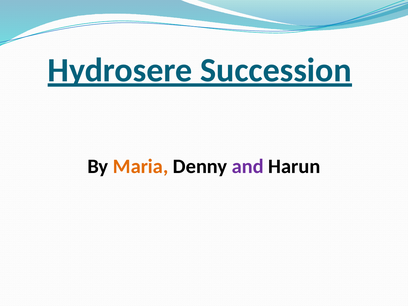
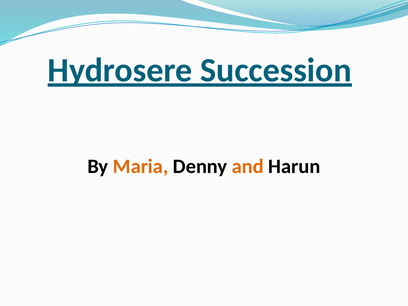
and colour: purple -> orange (248, 166)
